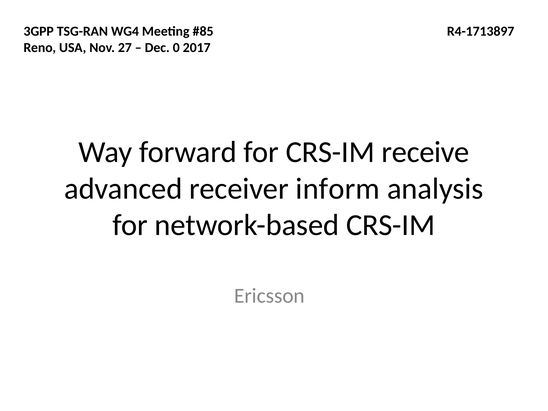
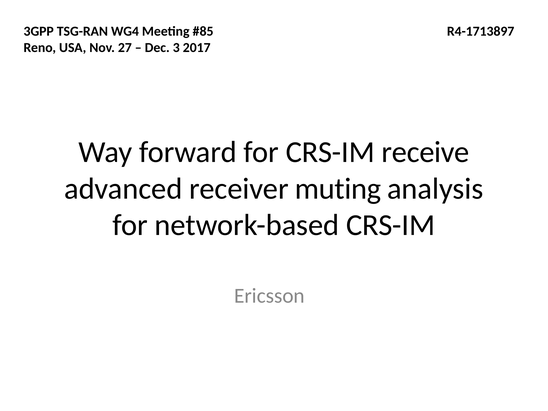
0: 0 -> 3 (176, 48)
inform: inform -> muting (338, 189)
